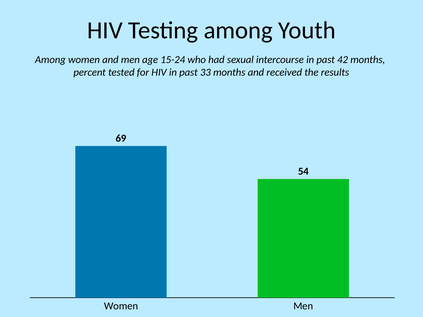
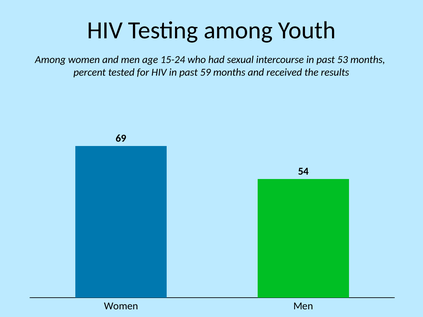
42: 42 -> 53 (343, 60)
33: 33 -> 59 (205, 72)
